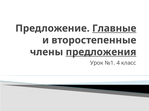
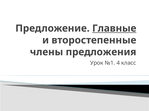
предложения underline: present -> none (101, 52)
